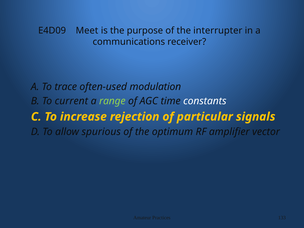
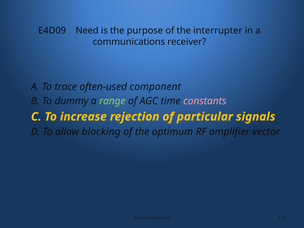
Meet: Meet -> Need (87, 31)
modulation: modulation -> component (155, 87)
current: current -> dummy (71, 101)
constants colour: white -> pink (205, 101)
spurious: spurious -> blocking (101, 132)
